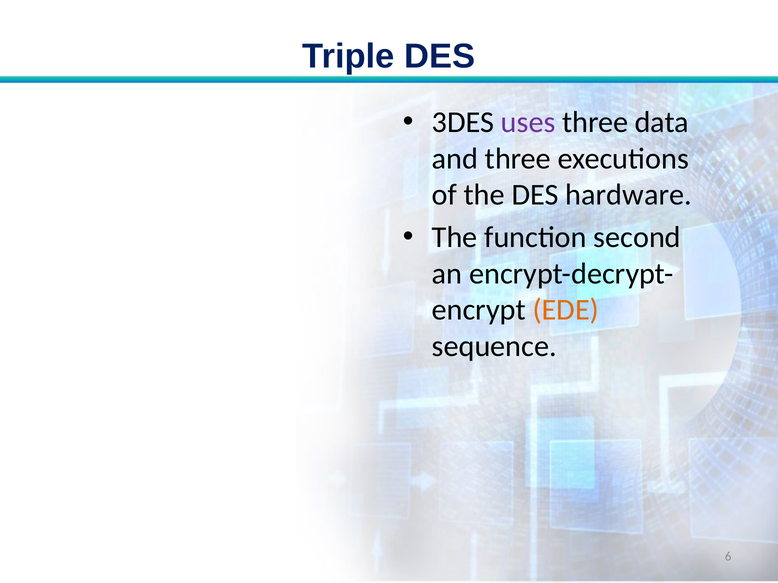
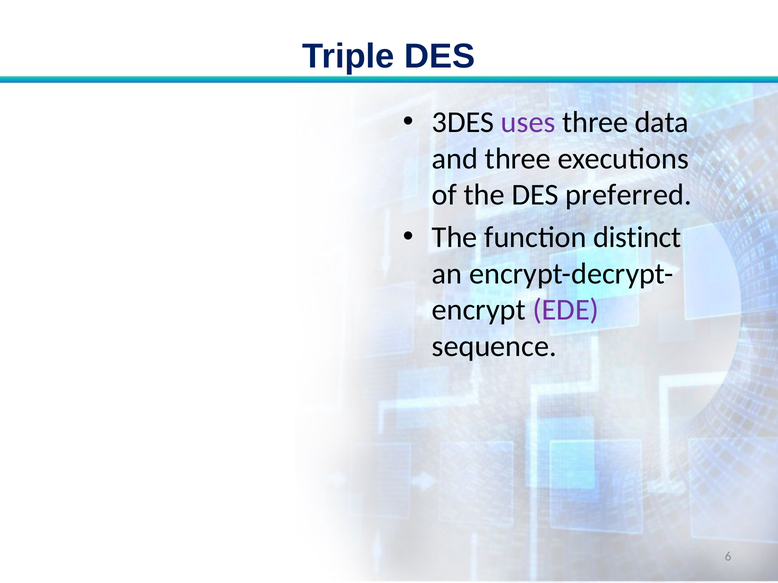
hardware: hardware -> preferred (629, 195)
second: second -> distinct (637, 238)
EDE colour: orange -> purple (566, 310)
